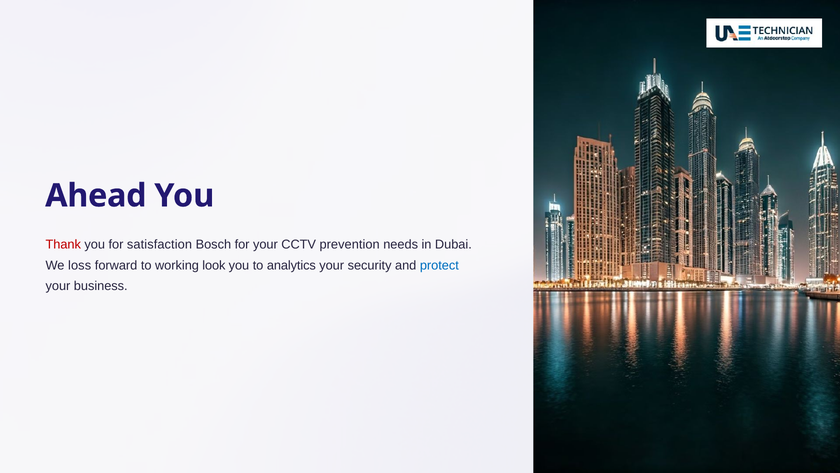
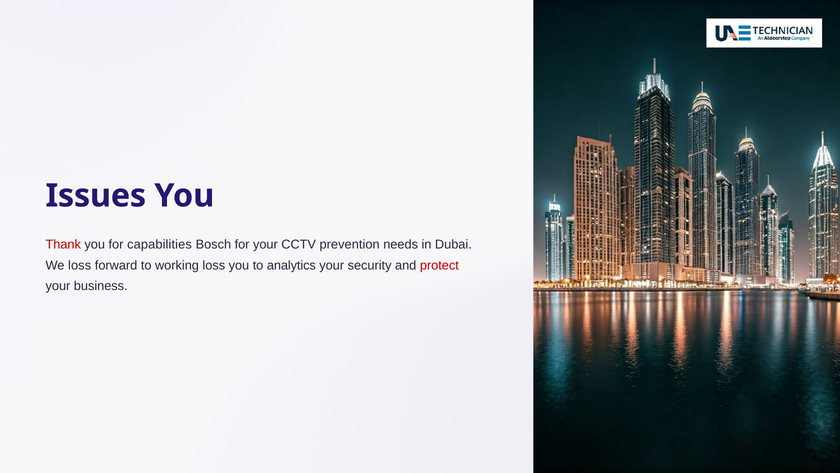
Ahead: Ahead -> Issues (96, 196)
satisfaction: satisfaction -> capabilities (159, 244)
working look: look -> loss (214, 265)
protect colour: blue -> red (439, 265)
